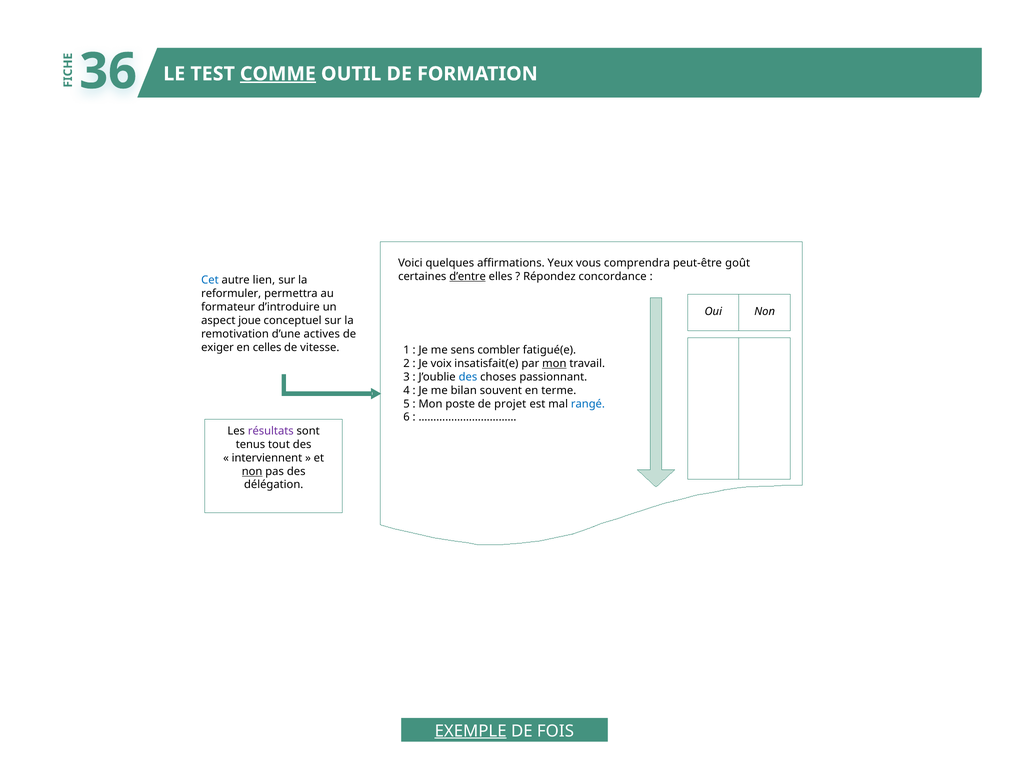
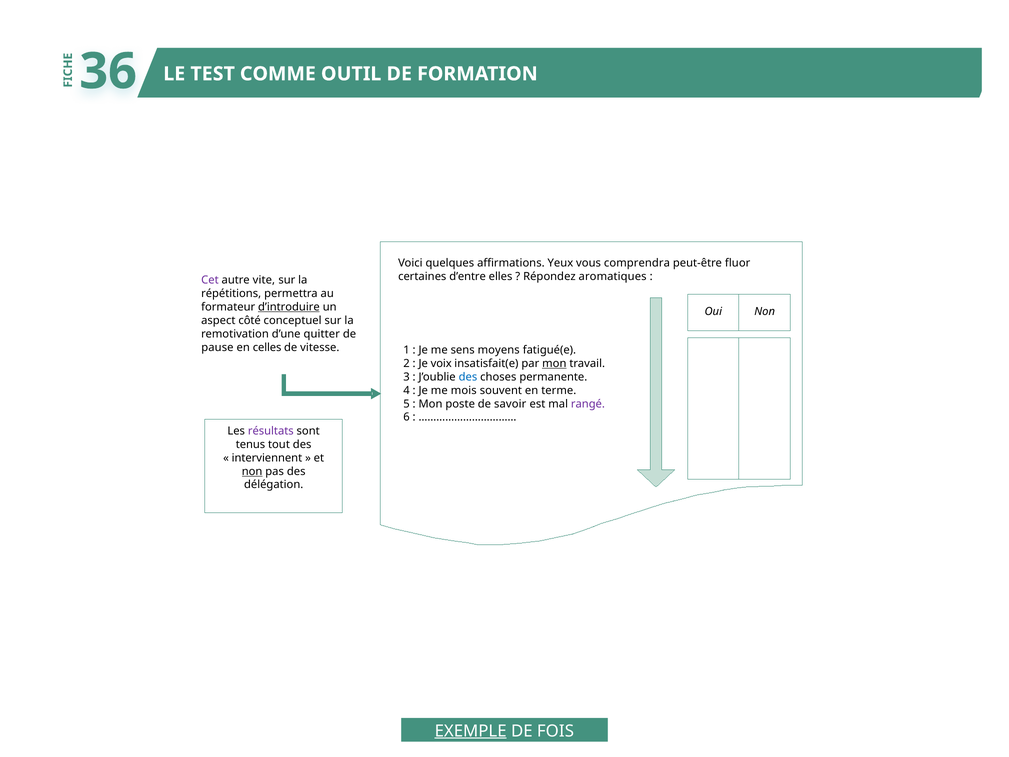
COMME underline: present -> none (278, 74)
goût: goût -> fluor (738, 263)
d’entre underline: present -> none (468, 276)
concordance: concordance -> aromatiques (613, 276)
Cet colour: blue -> purple (210, 280)
lien: lien -> vite (264, 280)
reformuler: reformuler -> répétitions (231, 294)
d’introduire underline: none -> present (289, 307)
joue: joue -> côté (250, 320)
actives: actives -> quitter (322, 334)
exiger: exiger -> pause (217, 347)
combler: combler -> moyens (499, 350)
passionnant: passionnant -> permanente (553, 377)
bilan: bilan -> mois (464, 390)
projet: projet -> savoir (510, 404)
rangé colour: blue -> purple (588, 404)
